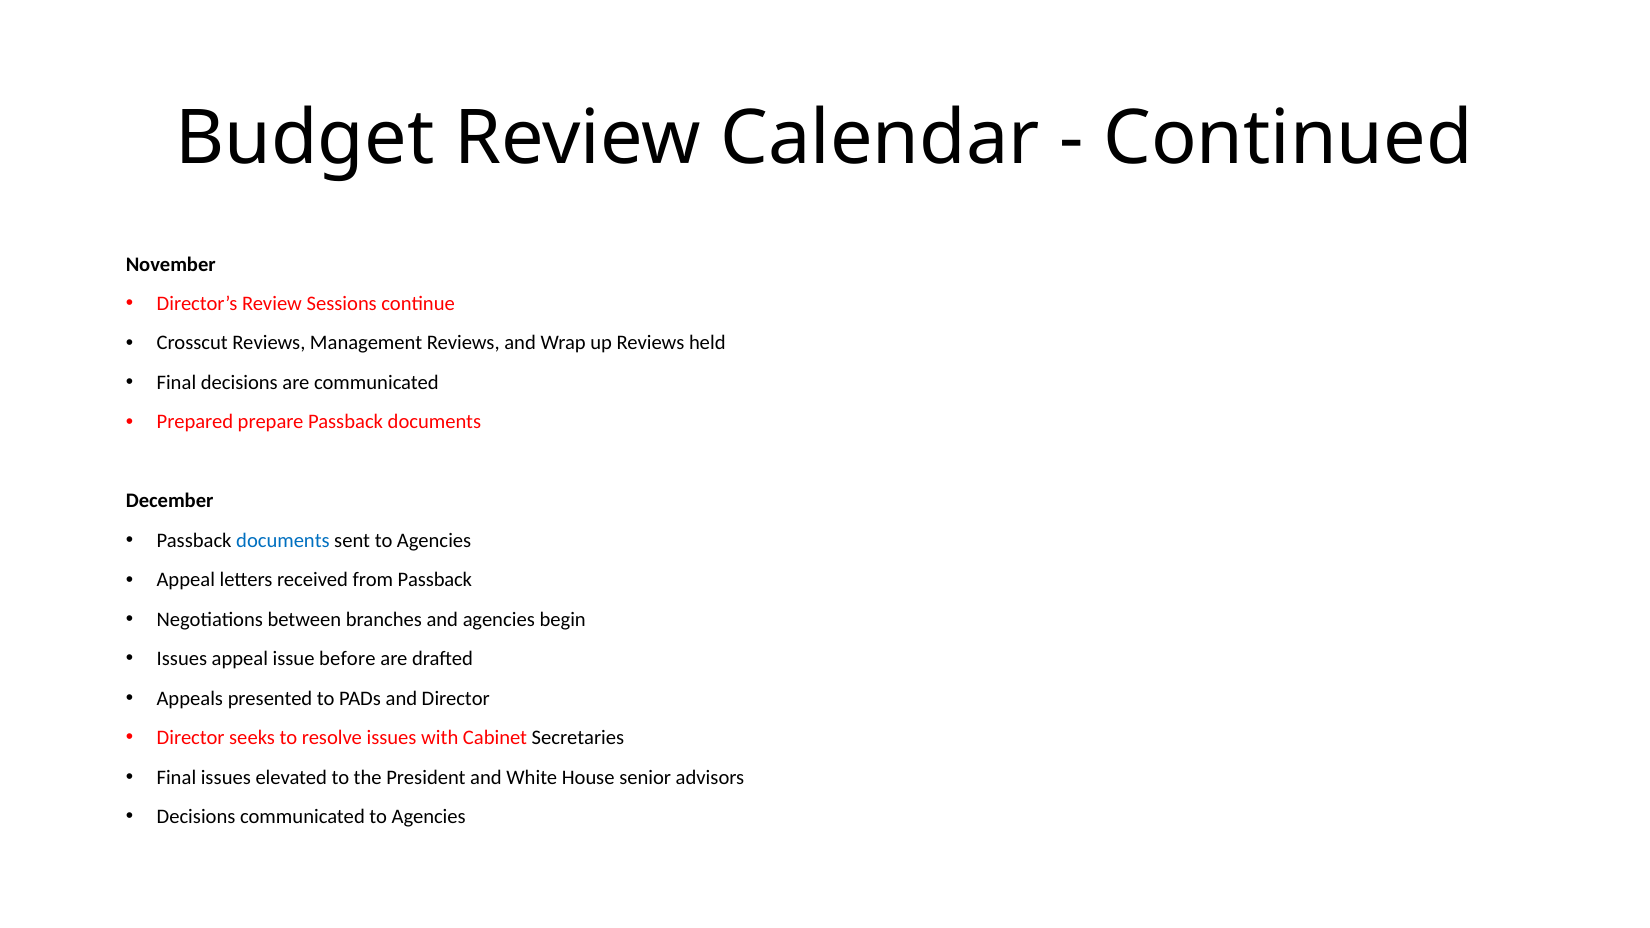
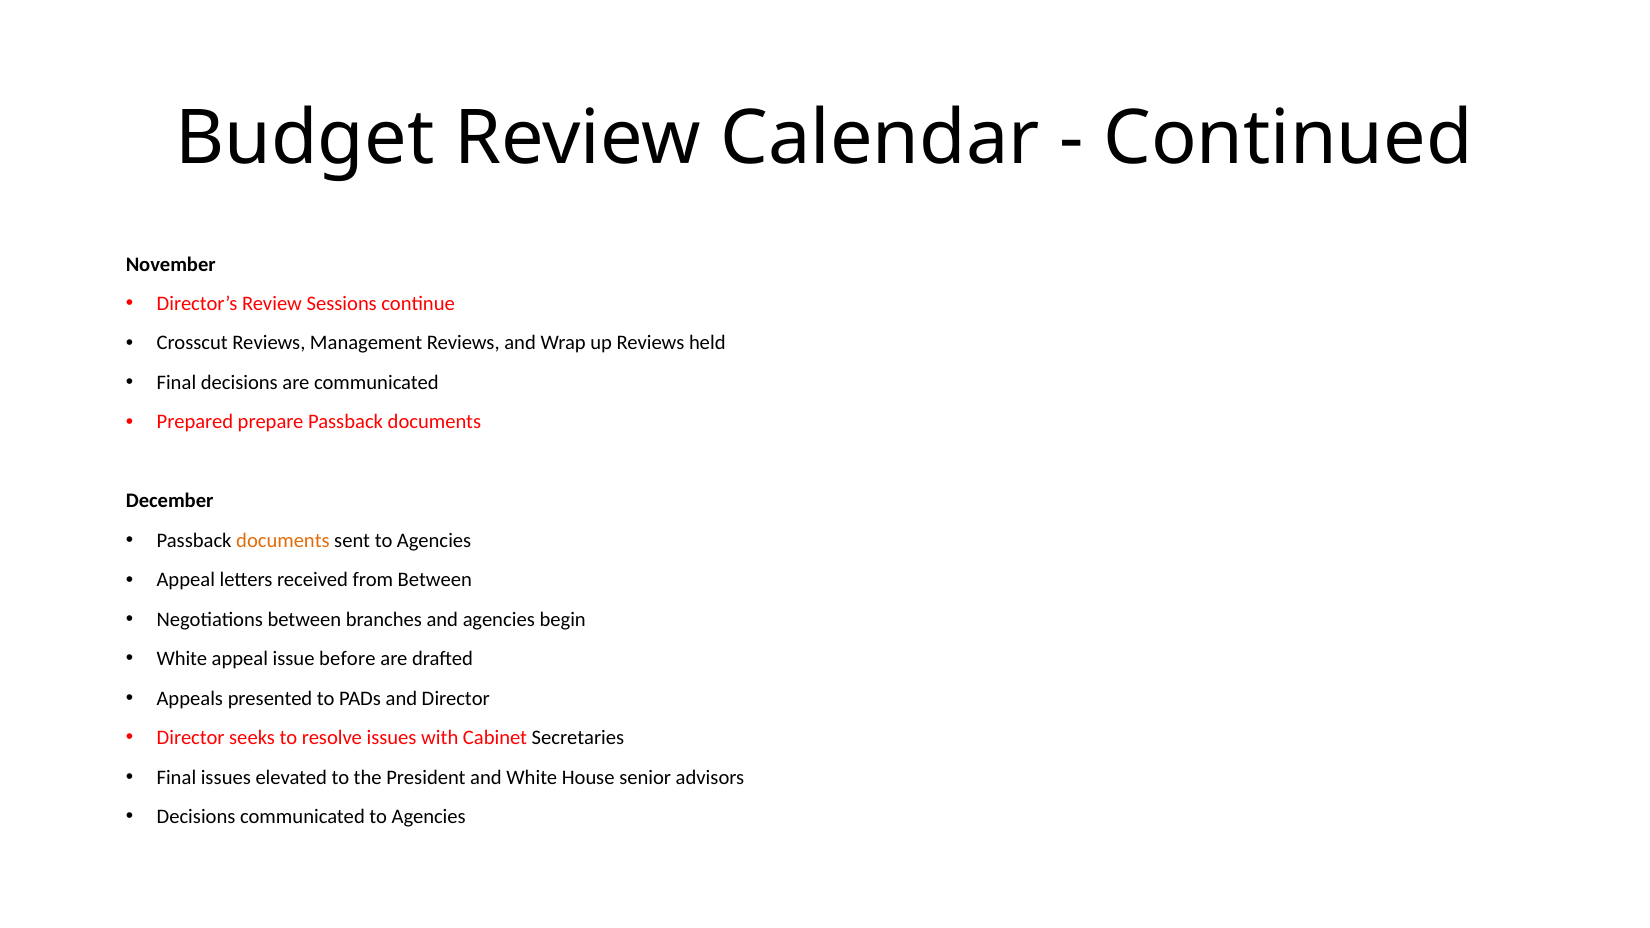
documents colour: blue -> orange (283, 541)
from Passback: Passback -> Between (435, 580)
Issues: Issues -> White (182, 659)
